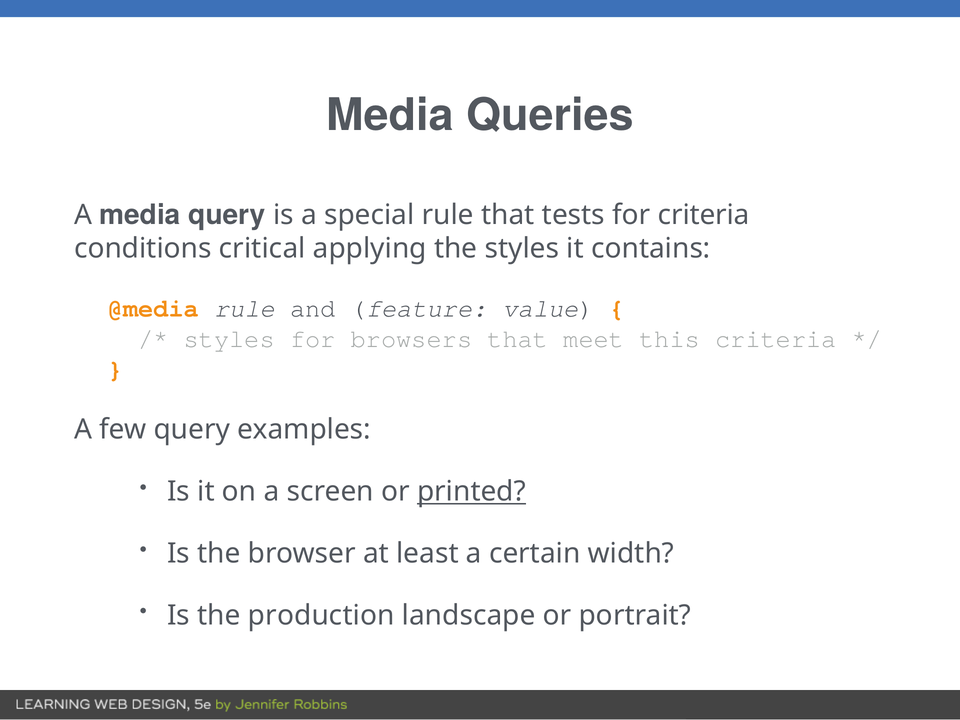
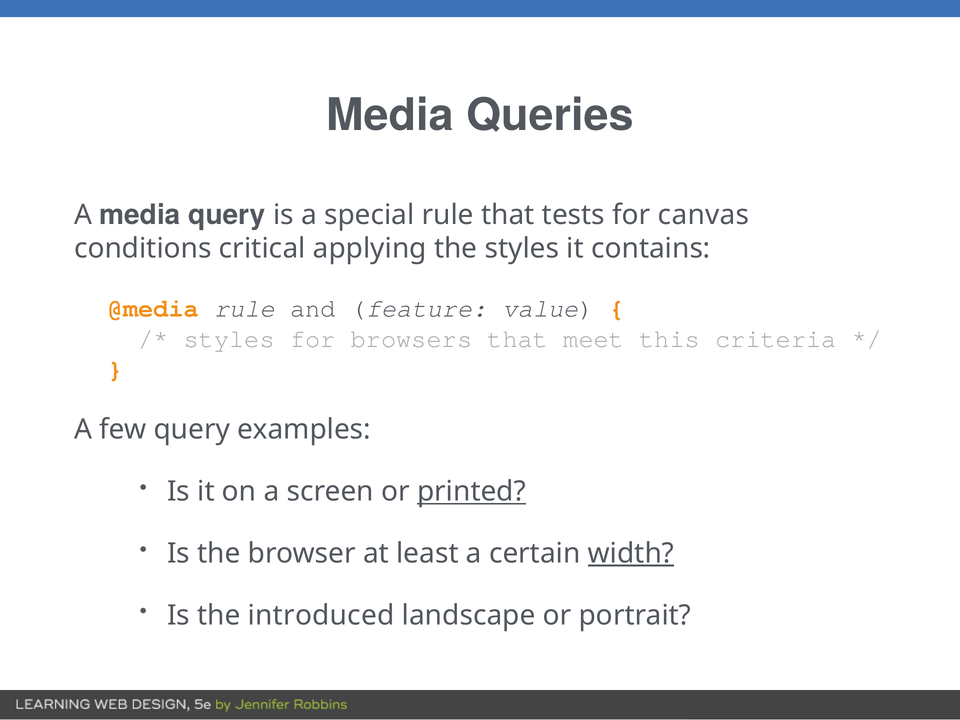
for criteria: criteria -> canvas (703, 215)
width underline: none -> present (631, 553)
production: production -> introduced (321, 615)
